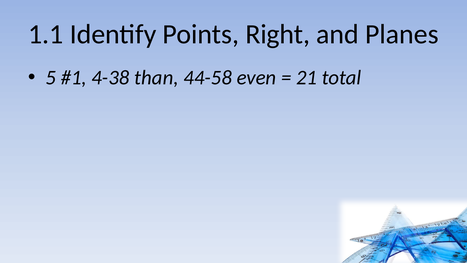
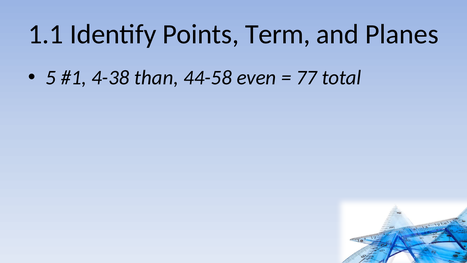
Right: Right -> Term (278, 34)
21: 21 -> 77 (307, 78)
